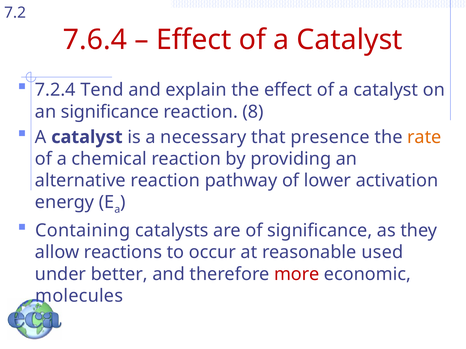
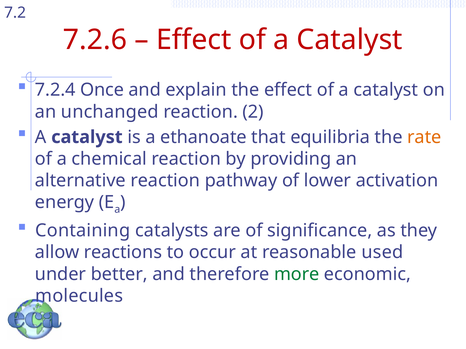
7.6.4: 7.6.4 -> 7.2.6 (95, 40)
Tend: Tend -> Once (102, 90)
an significance: significance -> unchanged (110, 112)
8: 8 -> 2 (253, 112)
necessary: necessary -> ethanoate (203, 137)
presence: presence -> equilibria (330, 137)
more colour: red -> green (297, 274)
